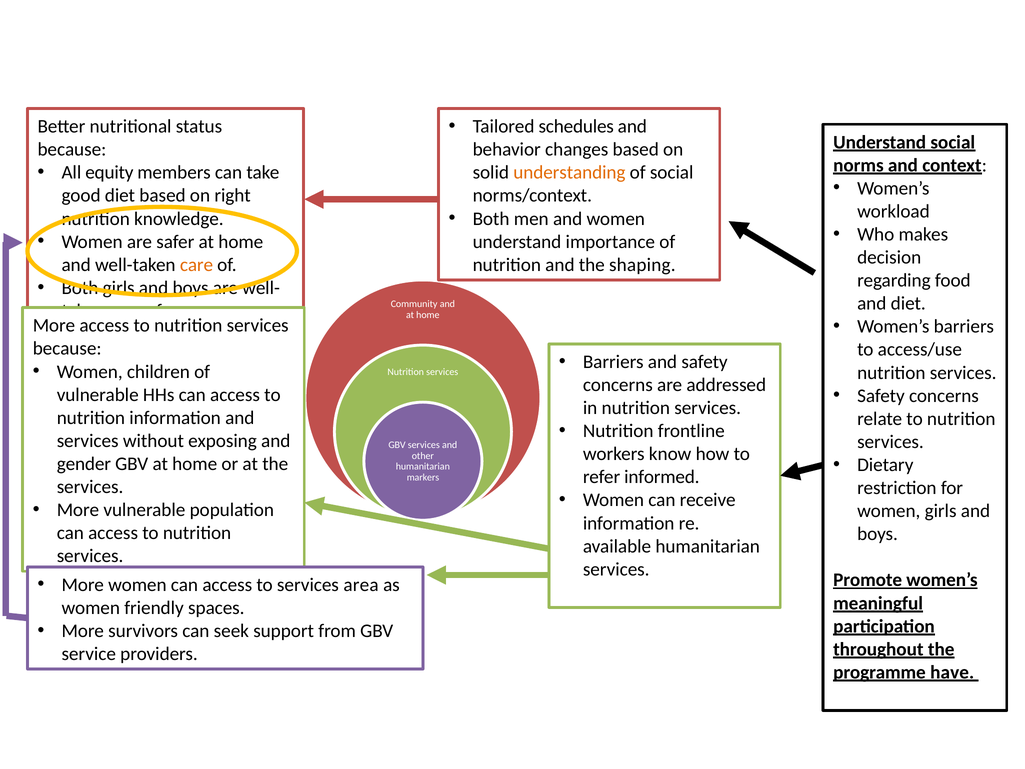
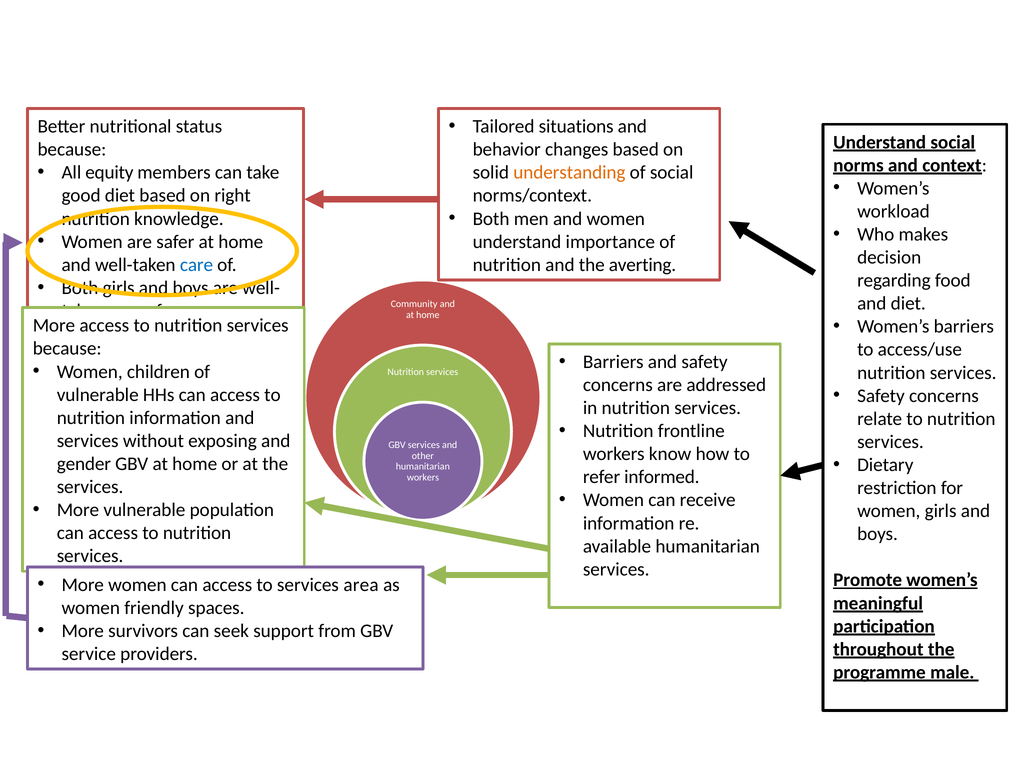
schedules: schedules -> situations (576, 126)
care colour: orange -> blue (197, 265)
shaping: shaping -> averting (642, 265)
markers: markers -> workers (423, 477)
have: have -> male (952, 672)
